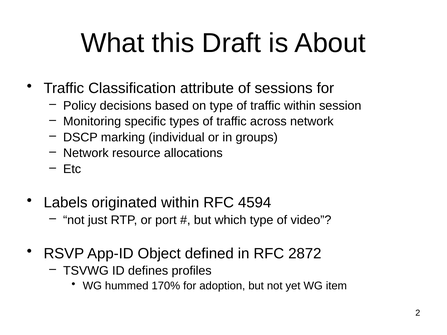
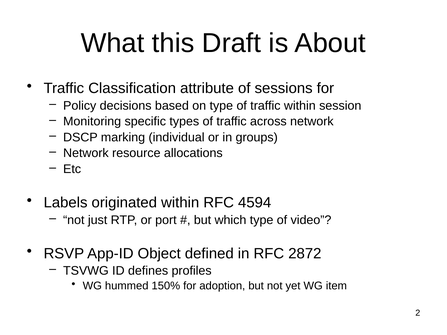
170%: 170% -> 150% (166, 286)
